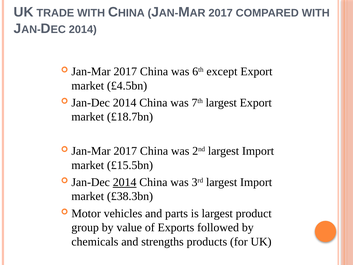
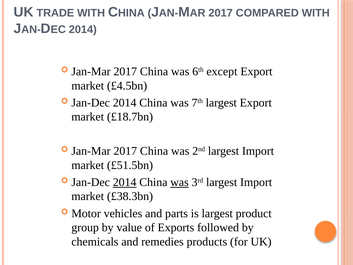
£15.5bn: £15.5bn -> £51.5bn (130, 165)
was underline: none -> present (180, 182)
strengths: strengths -> remedies (162, 241)
